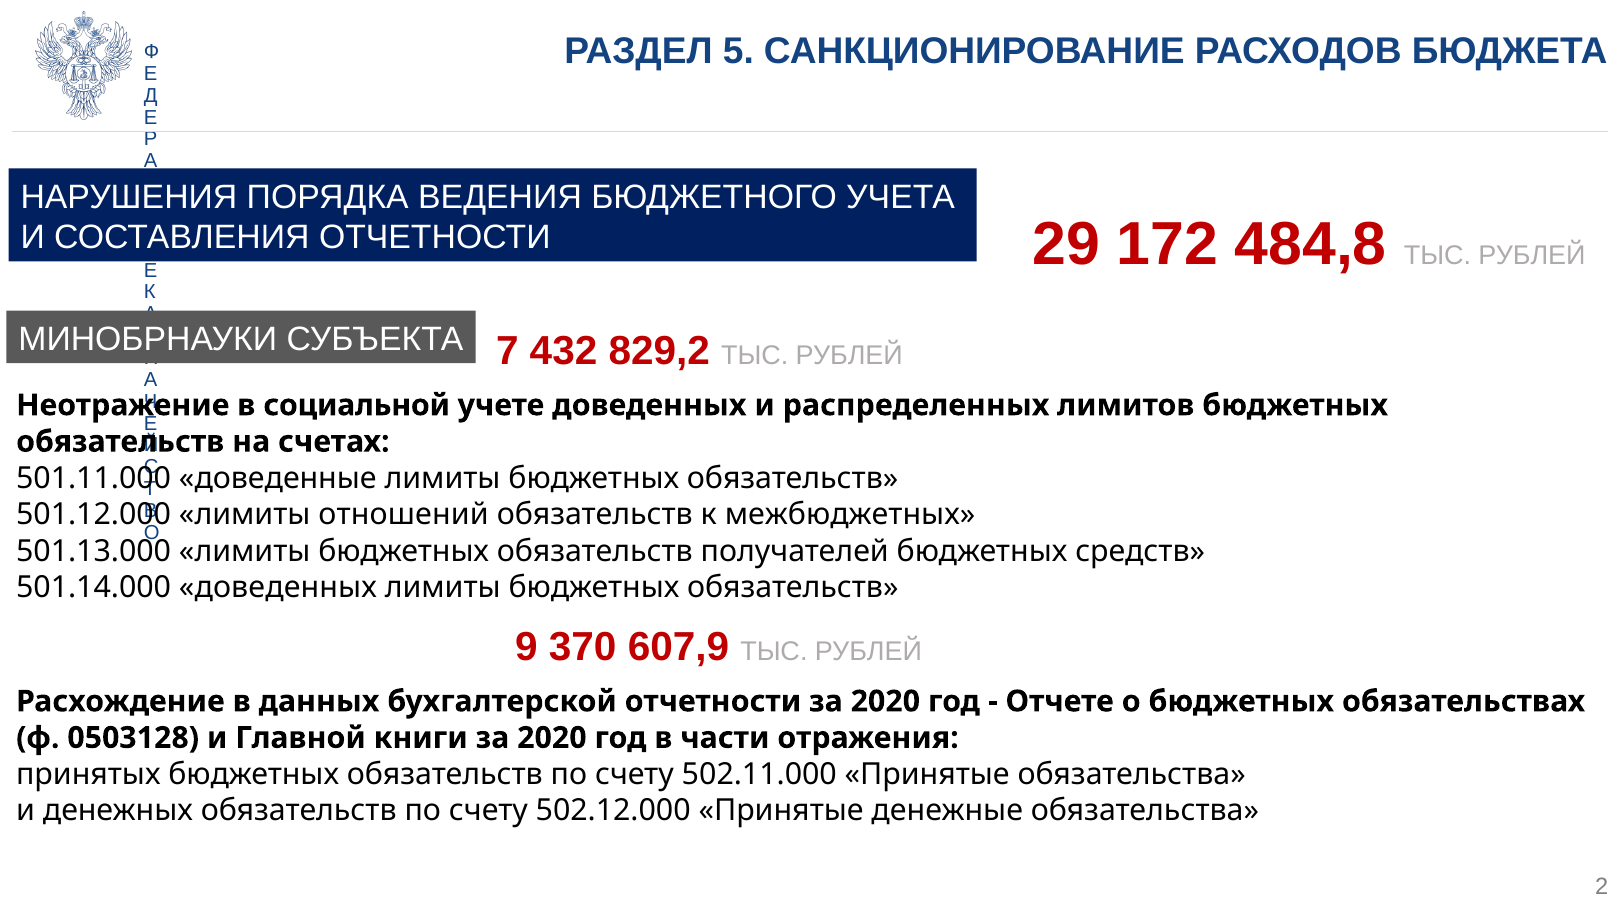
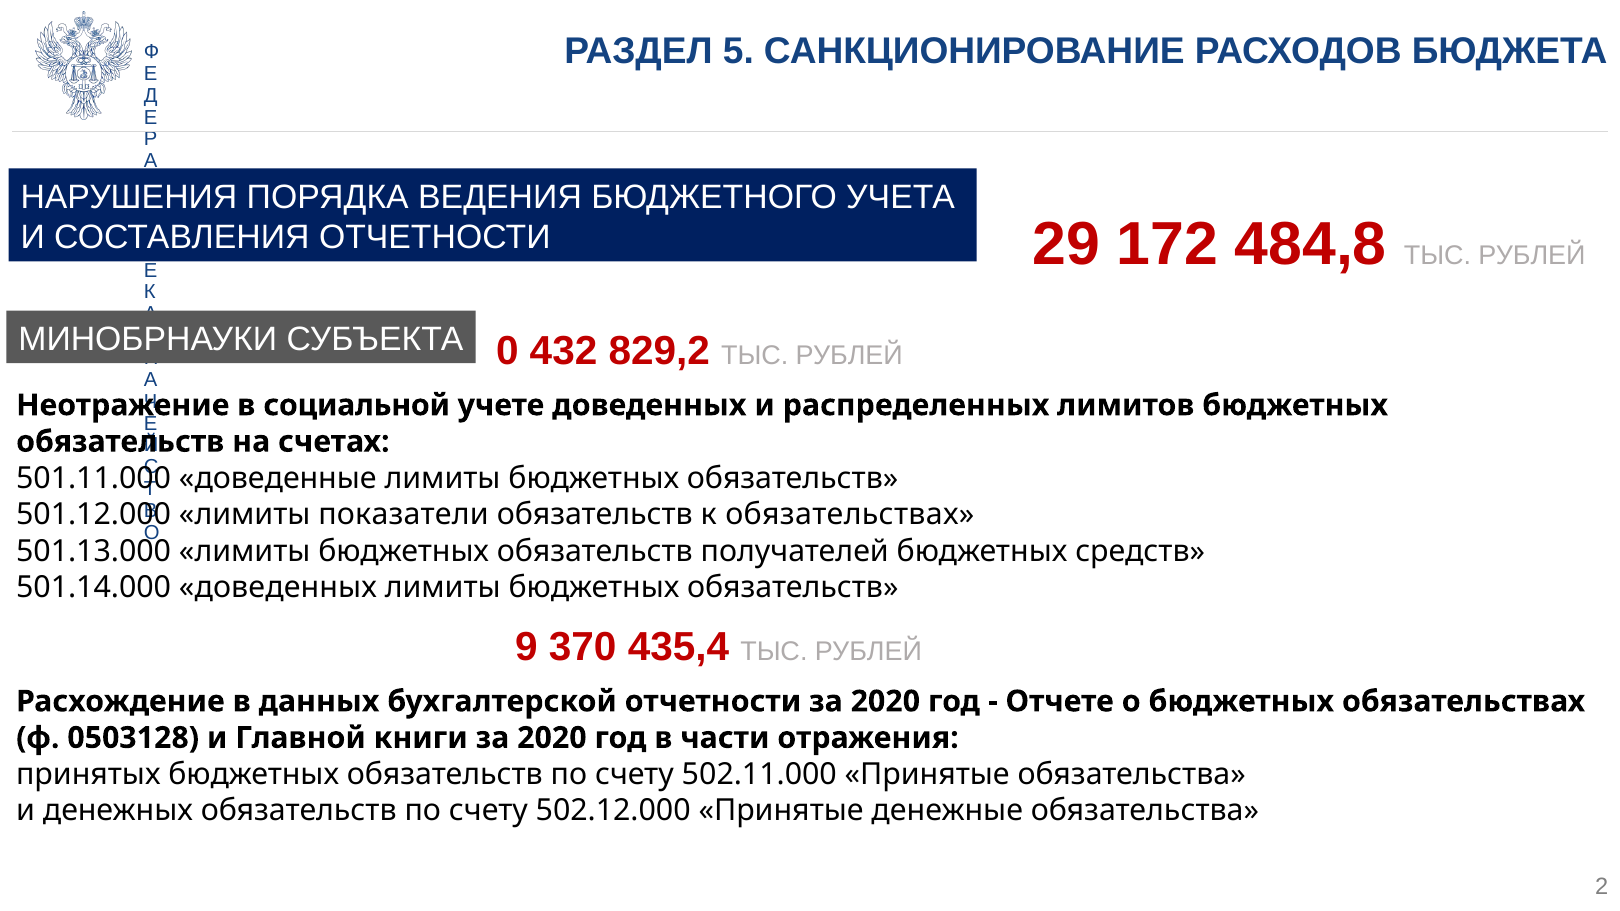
7: 7 -> 0 (507, 351)
отношений: отношений -> показатели (404, 515)
к межбюджетных: межбюджетных -> обязательствах (850, 515)
607,9: 607,9 -> 435,4 (678, 647)
